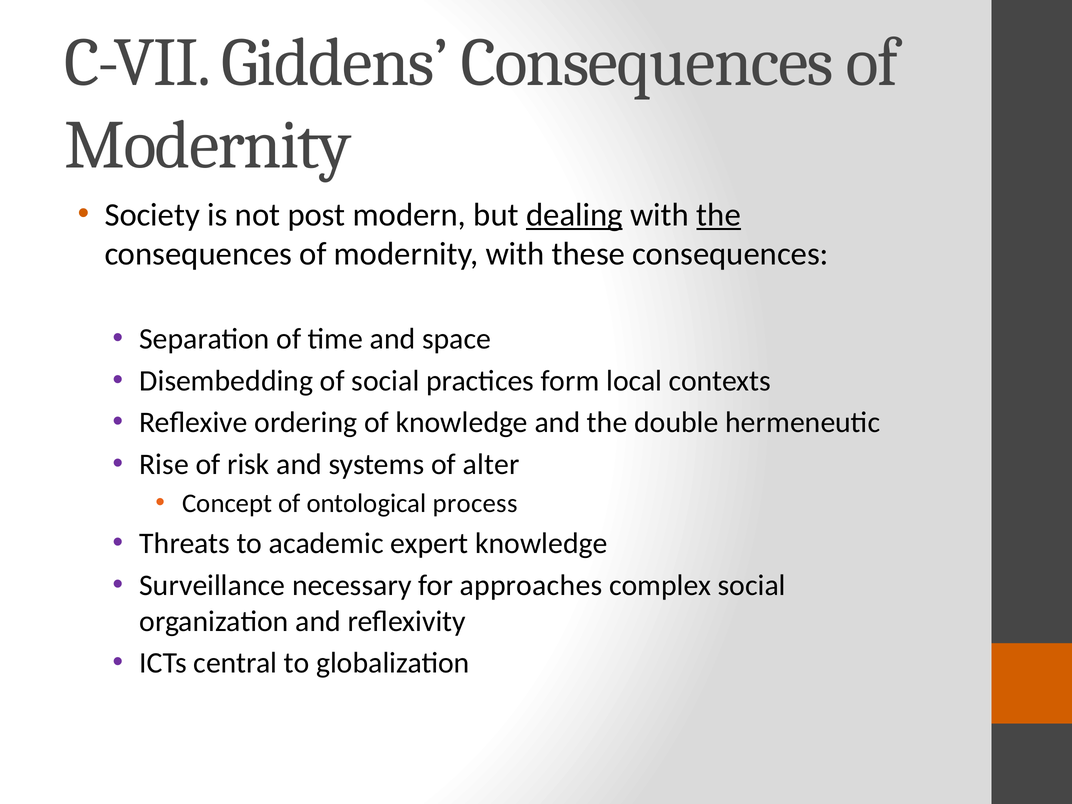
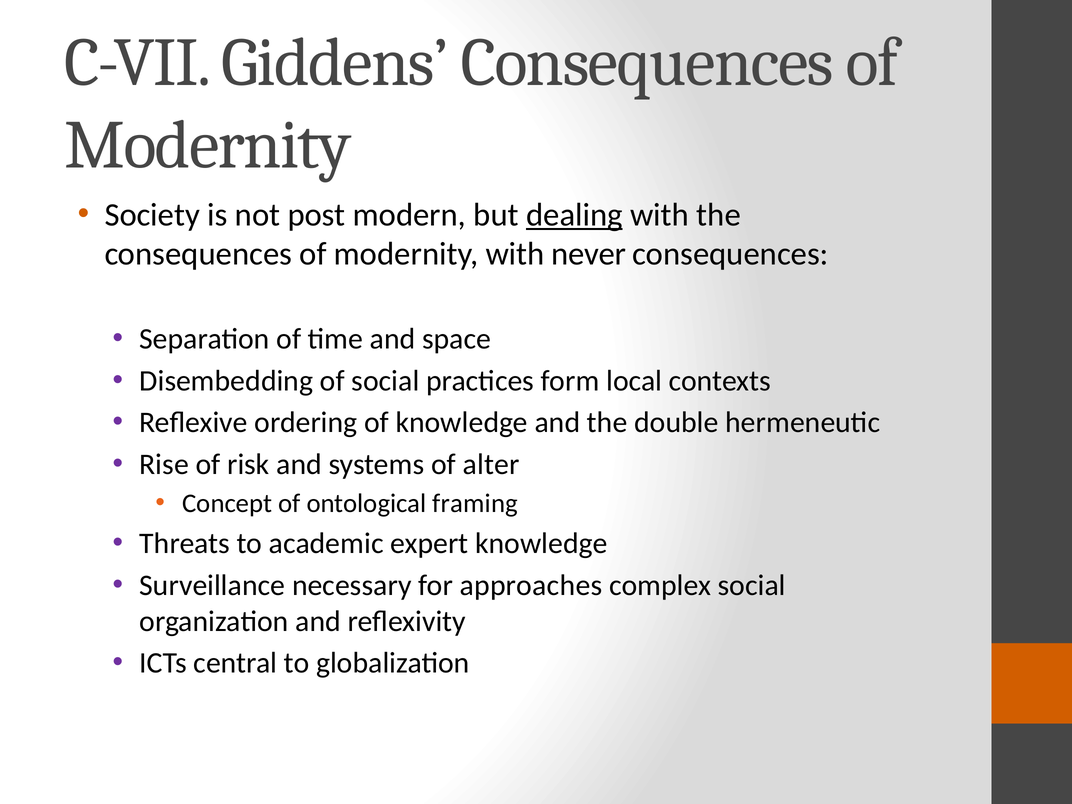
the underline: present -> none (719, 215)
these: these -> never (589, 254)
process: process -> framing (475, 503)
